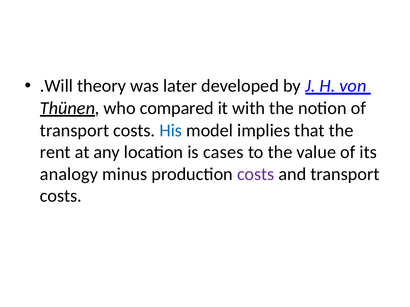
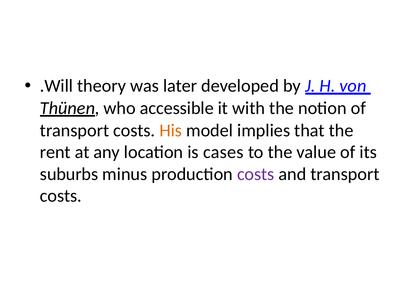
compared: compared -> accessible (177, 108)
His colour: blue -> orange (171, 131)
analogy: analogy -> suburbs (69, 174)
